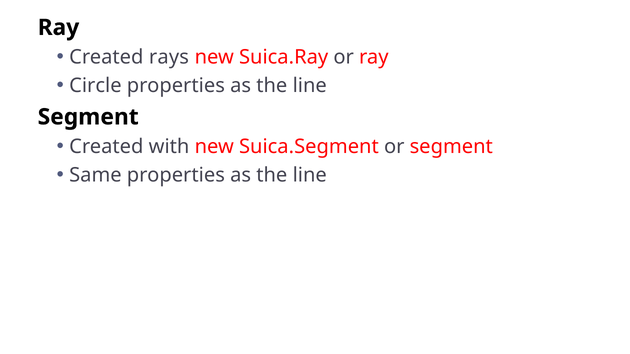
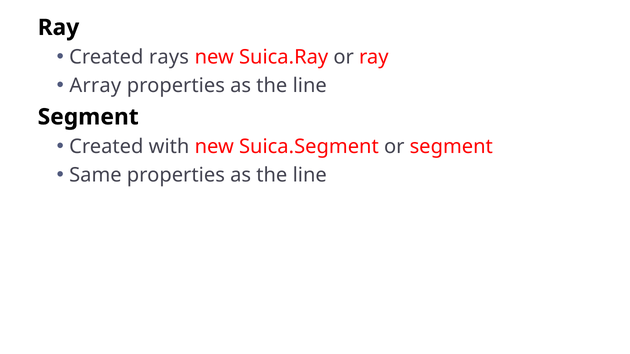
Circle: Circle -> Array (95, 86)
